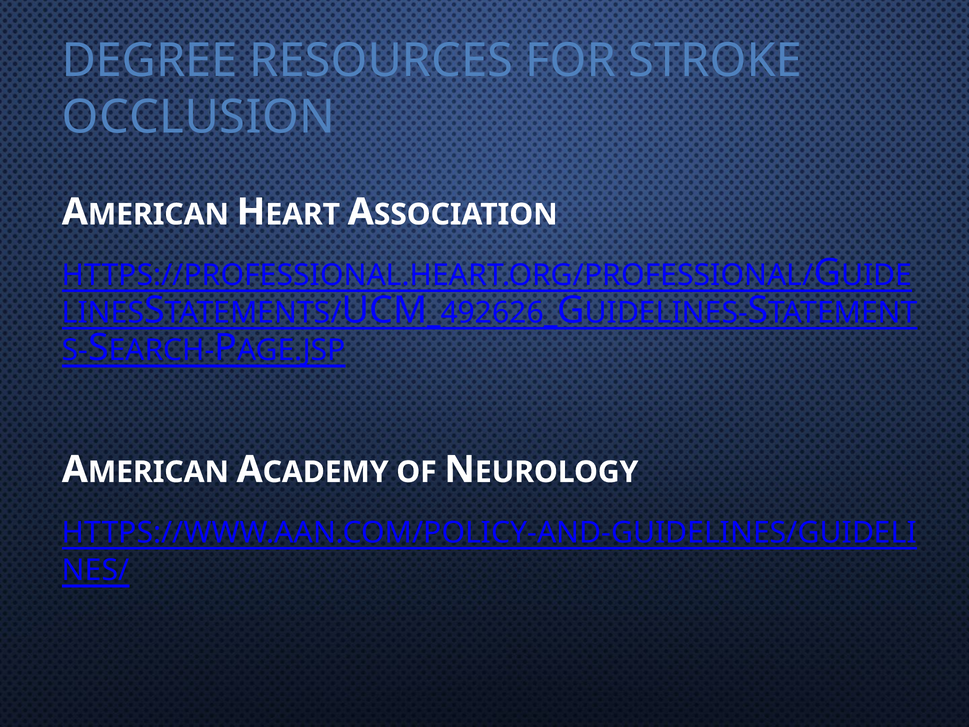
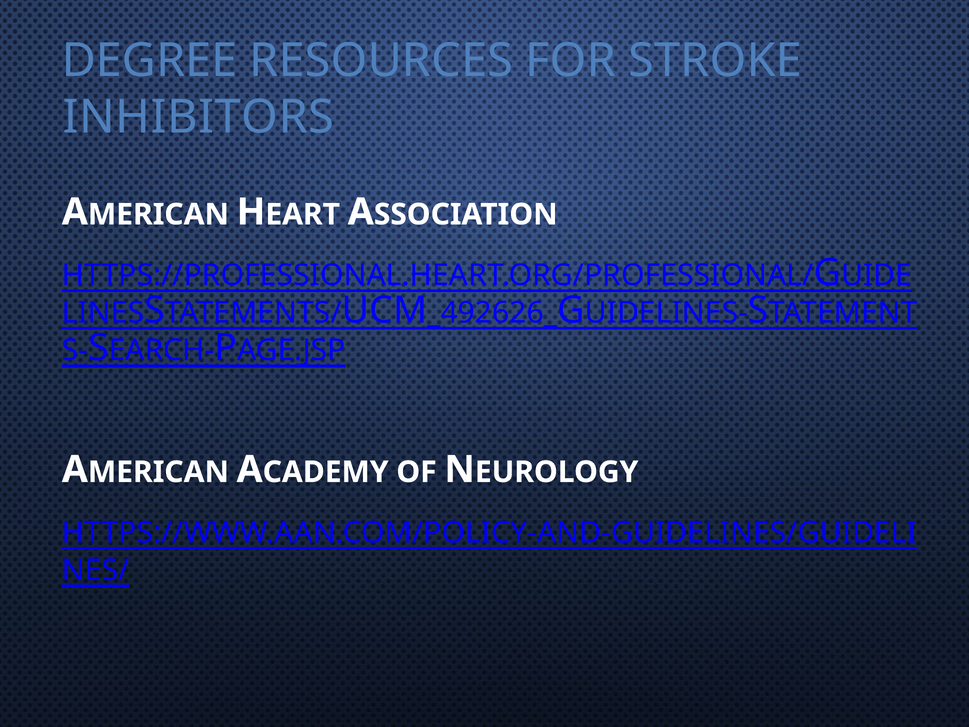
OCCLUSION: OCCLUSION -> INHIBITORS (198, 117)
